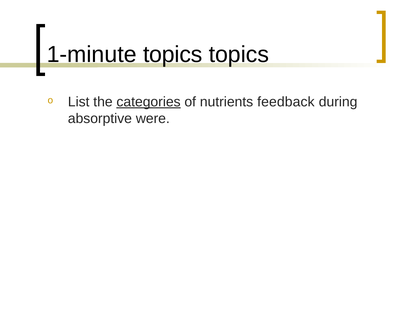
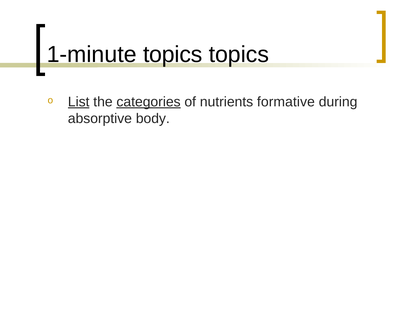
List underline: none -> present (79, 102)
feedback: feedback -> formative (286, 102)
were: were -> body (153, 118)
